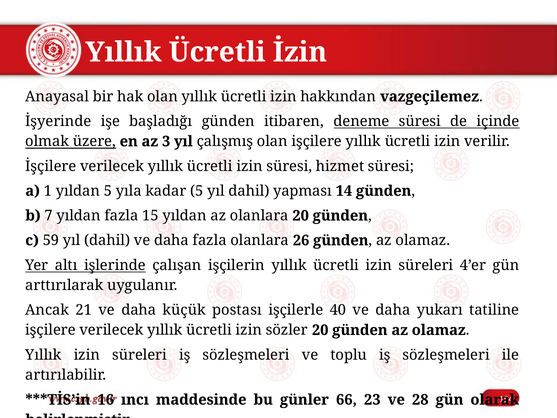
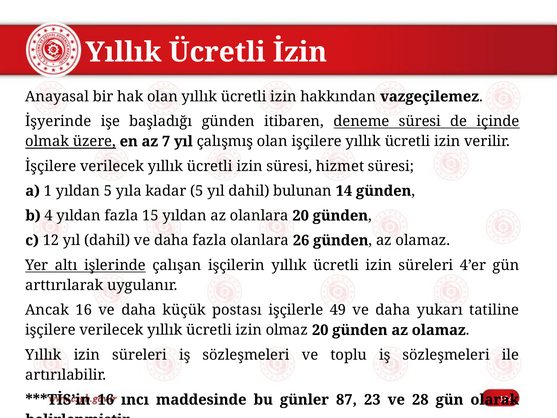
3: 3 -> 7 (166, 141)
yapması: yapması -> bulunan (303, 191)
7: 7 -> 4 (49, 216)
59: 59 -> 12 (51, 240)
Ancak 21: 21 -> 16 (84, 310)
40: 40 -> 49 (338, 310)
sözler: sözler -> olmaz (287, 330)
66: 66 -> 87 (346, 400)
